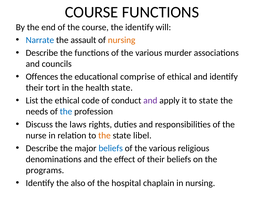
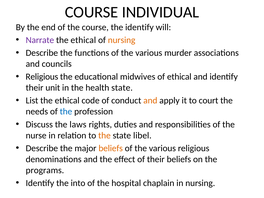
COURSE FUNCTIONS: FUNCTIONS -> INDIVIDUAL (160, 12)
Narrate colour: blue -> purple (40, 40)
assault: assault -> ethical (83, 40)
Offences: Offences -> Religious (42, 77)
comprise: comprise -> midwives (138, 77)
tort: tort -> unit (53, 88)
and colour: purple -> orange (150, 101)
to state: state -> court (209, 101)
beliefs colour: blue -> orange (111, 148)
also: also -> into (78, 183)
